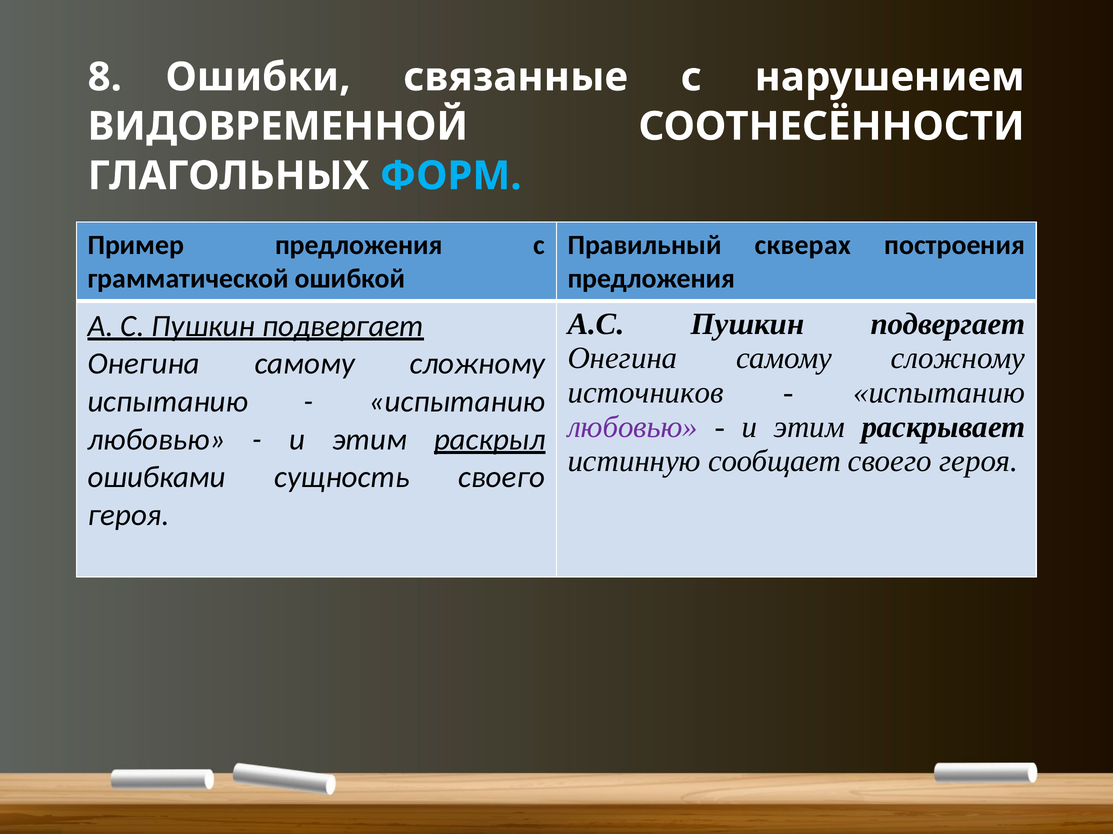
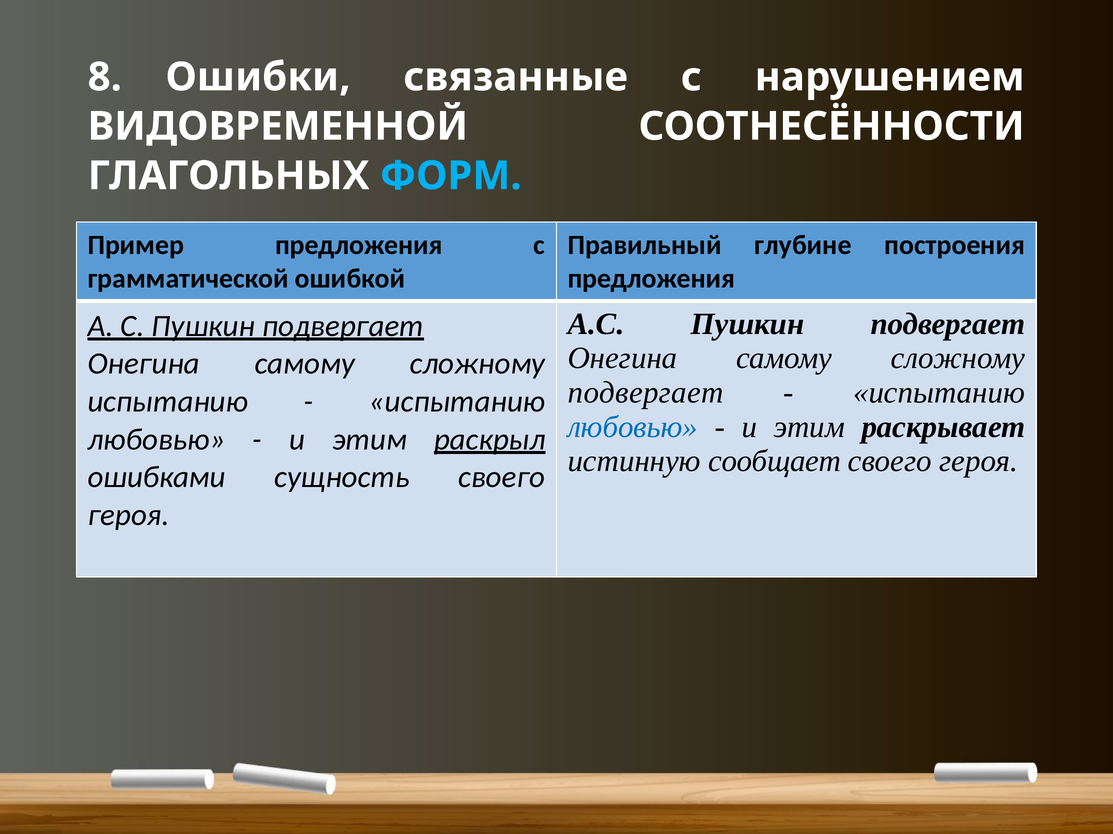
скверах: скверах -> глубине (803, 245)
источников: источников -> подвергает (646, 393)
любовью colour: purple -> blue (633, 427)
